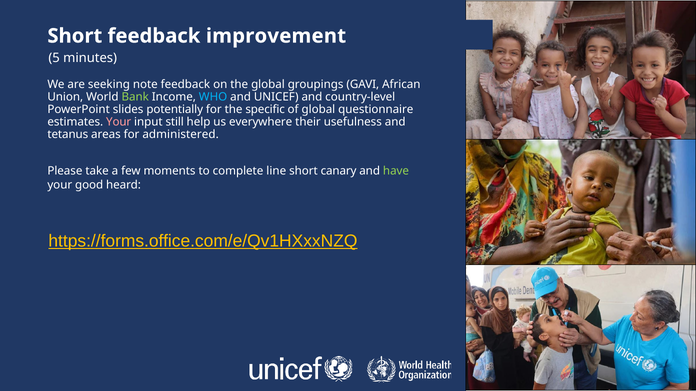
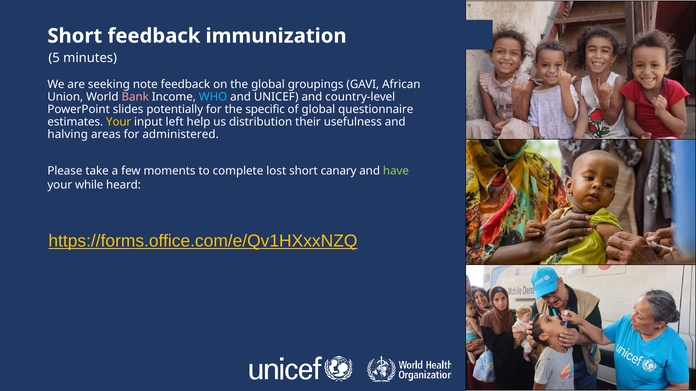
improvement: improvement -> immunization (276, 36)
Bank colour: light green -> pink (135, 97)
Your colour: pink -> yellow (119, 122)
still: still -> left (175, 122)
everywhere: everywhere -> distribution (261, 122)
tetanus: tetanus -> halving (68, 135)
line: line -> lost (276, 171)
good: good -> while (89, 185)
